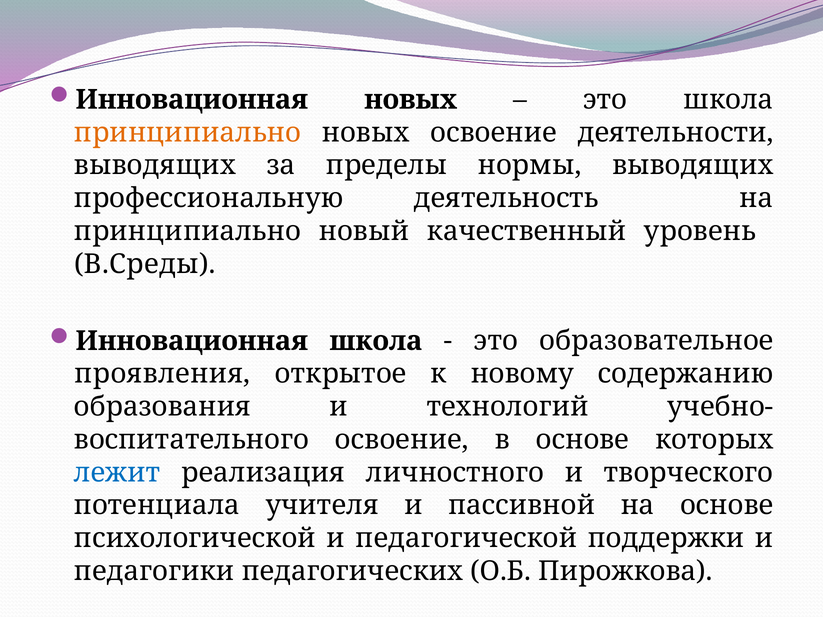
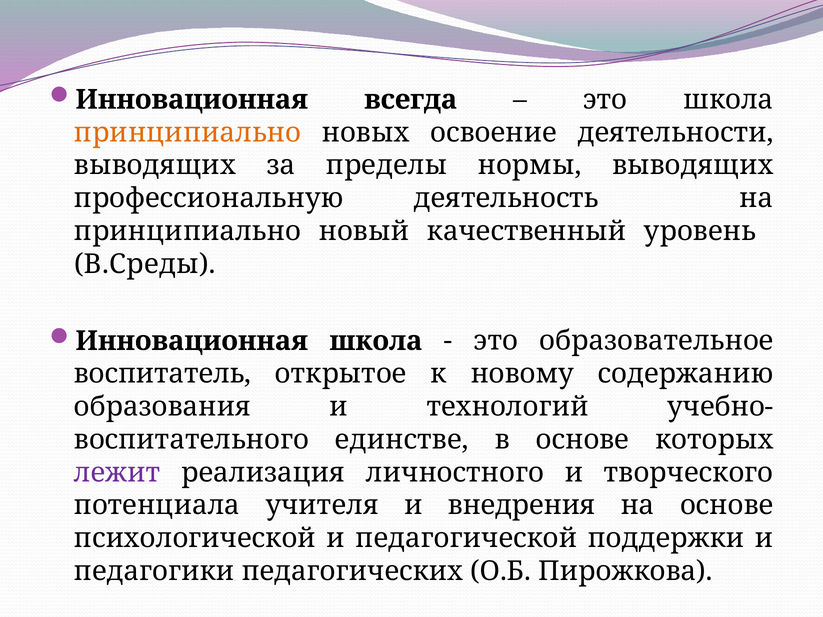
Инновационная новых: новых -> всегда (411, 100)
проявления: проявления -> воспитатель (163, 374)
освоение: освоение -> единстве (402, 440)
лежит colour: blue -> purple (117, 473)
пассивной: пассивной -> внедрения (522, 506)
